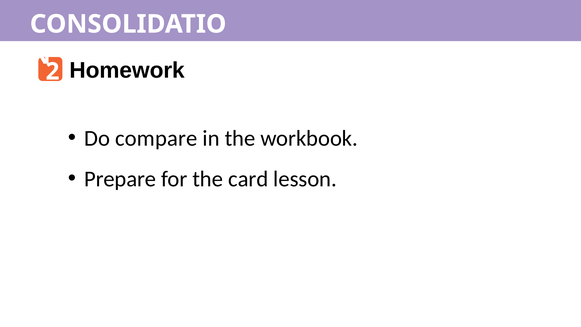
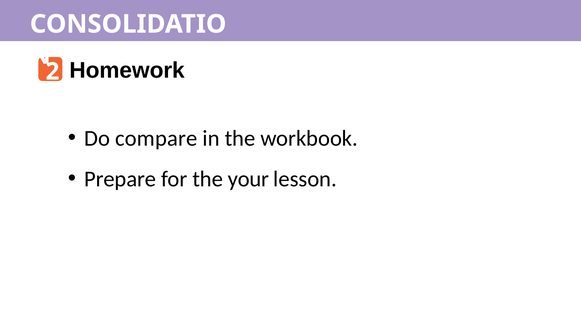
card: card -> your (248, 179)
